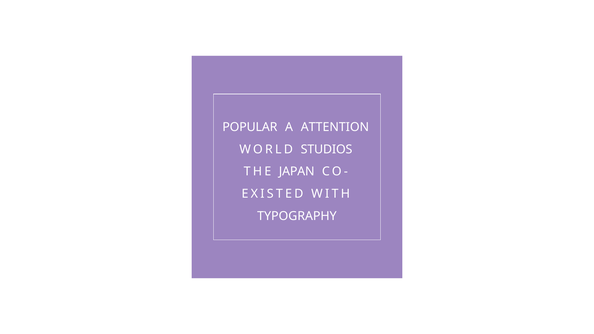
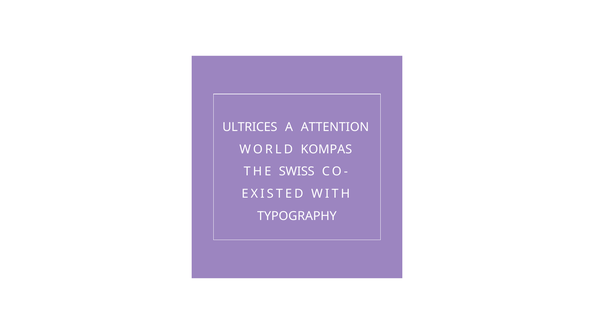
POPULAR: POPULAR -> ULTRICES (250, 127)
STUDIOS: STUDIOS -> KOMPAS (326, 149)
JAPAN: JAPAN -> SWISS (297, 172)
